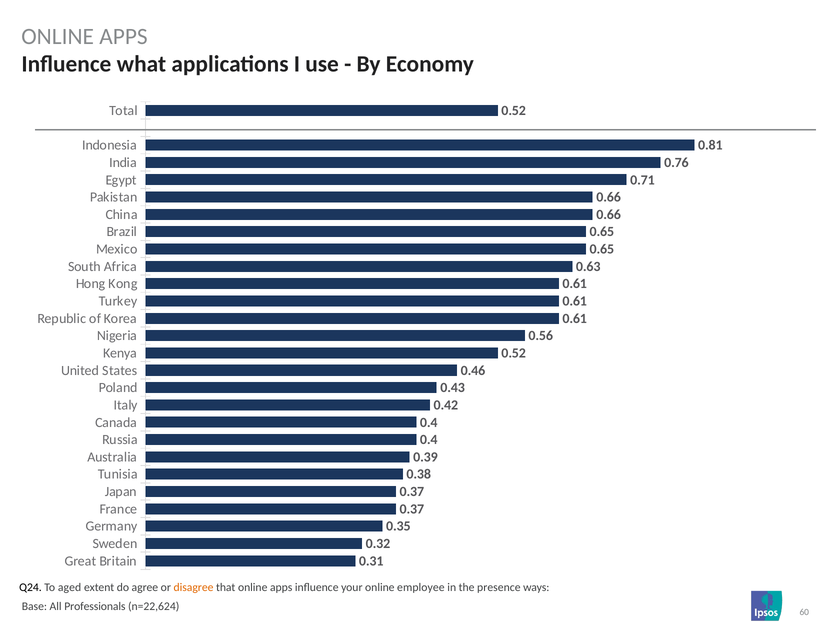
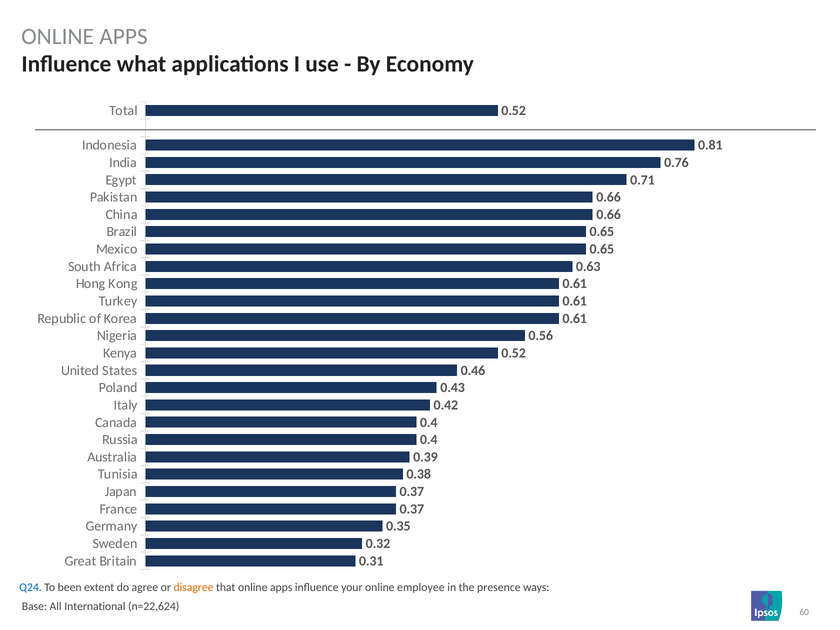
Q24 colour: black -> blue (30, 587)
aged: aged -> been (70, 587)
Professionals: Professionals -> International (95, 606)
